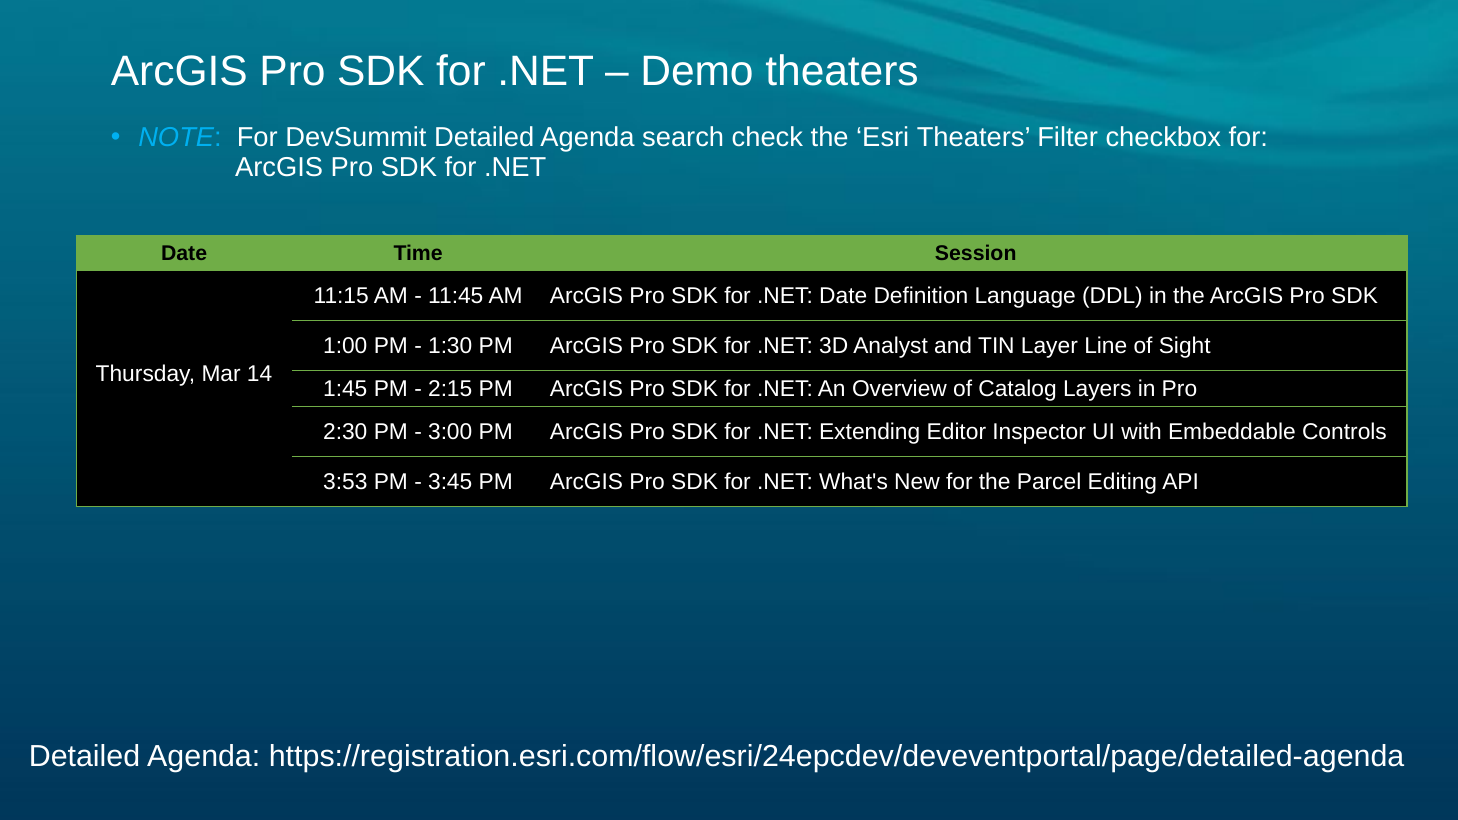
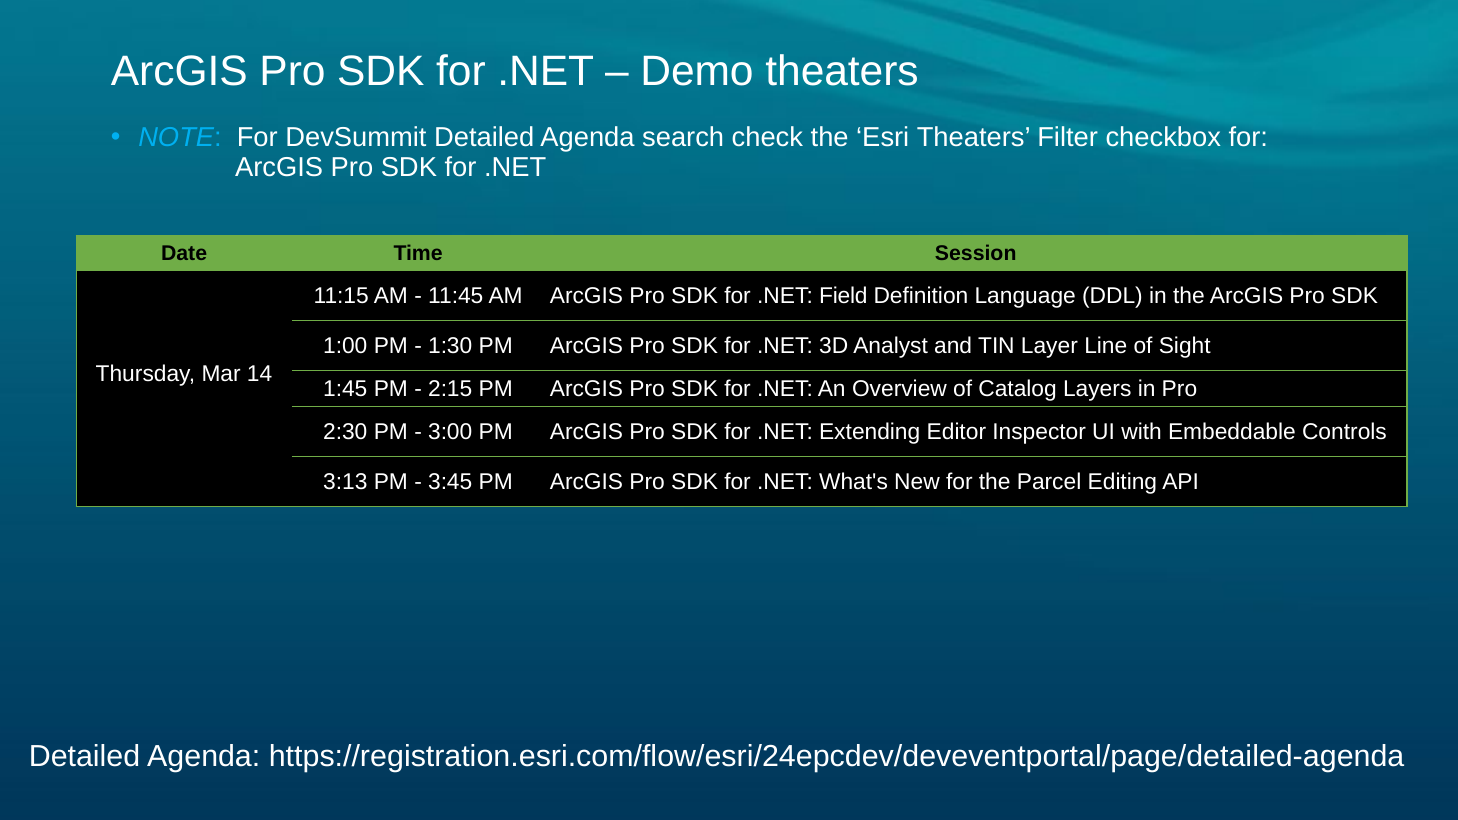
.NET Date: Date -> Field (843, 296)
3:53: 3:53 -> 3:13 (345, 482)
